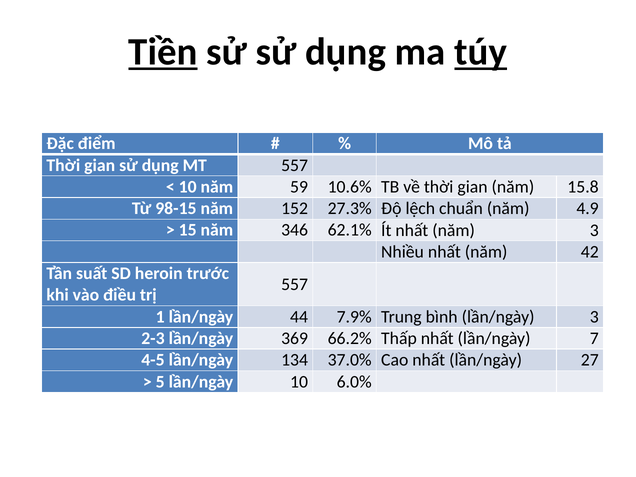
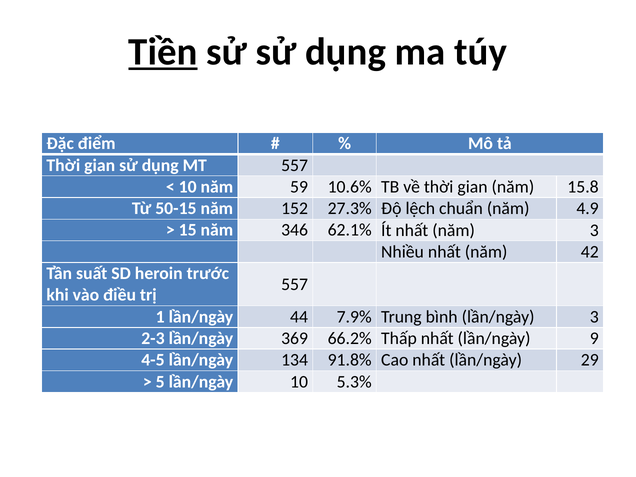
túy underline: present -> none (481, 52)
98-15: 98-15 -> 50-15 (176, 209)
7: 7 -> 9 (594, 338)
37.0%: 37.0% -> 91.8% (350, 360)
27: 27 -> 29 (590, 360)
6.0%: 6.0% -> 5.3% (354, 382)
